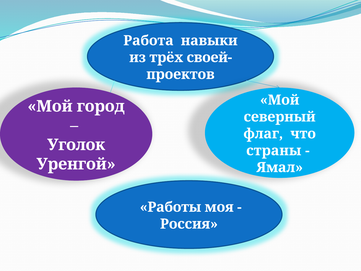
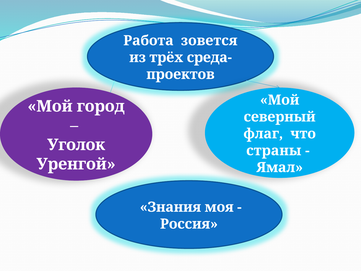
навыки: навыки -> зовется (209, 41)
своей-: своей- -> среда- (209, 57)
Работы: Работы -> Знания (170, 207)
